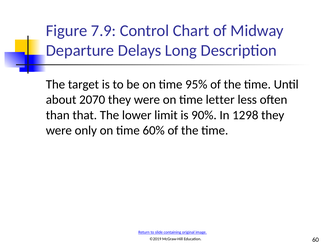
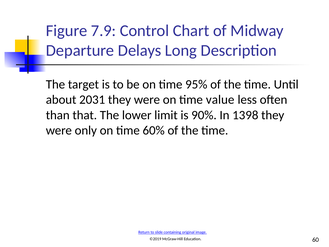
2070: 2070 -> 2031 (92, 100)
letter: letter -> value (220, 100)
12: 12 -> 13 (239, 115)
